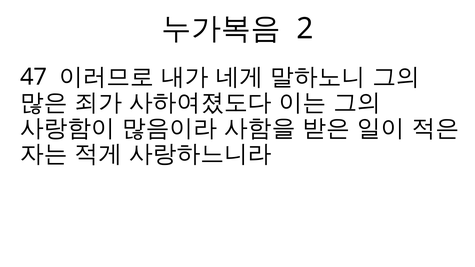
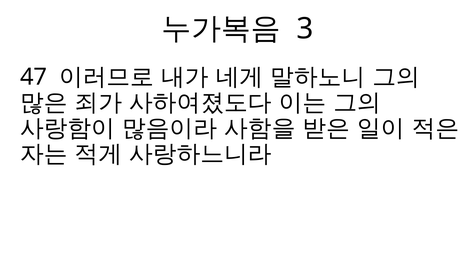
2: 2 -> 3 (305, 29)
